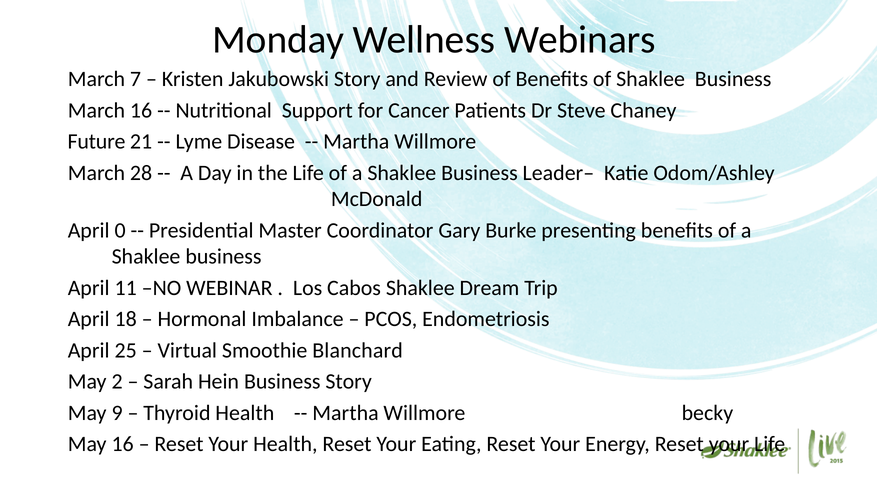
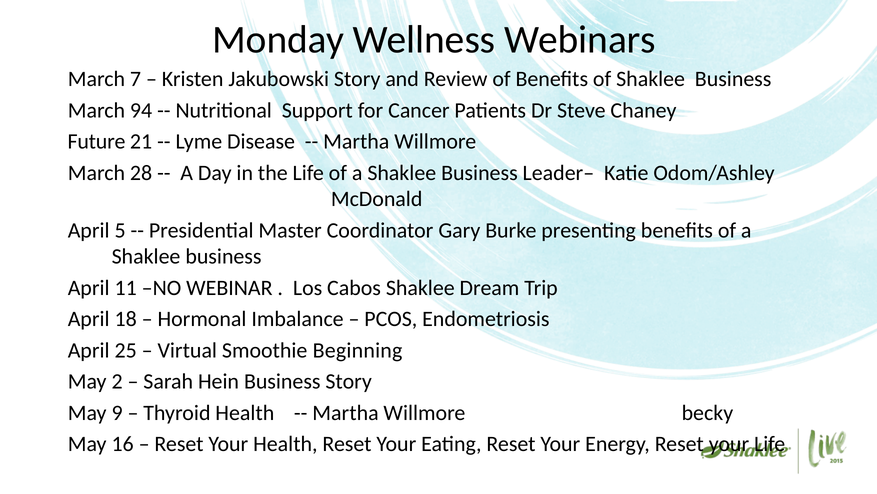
March 16: 16 -> 94 (141, 110)
0: 0 -> 5 (120, 230)
Blanchard: Blanchard -> Beginning (358, 350)
